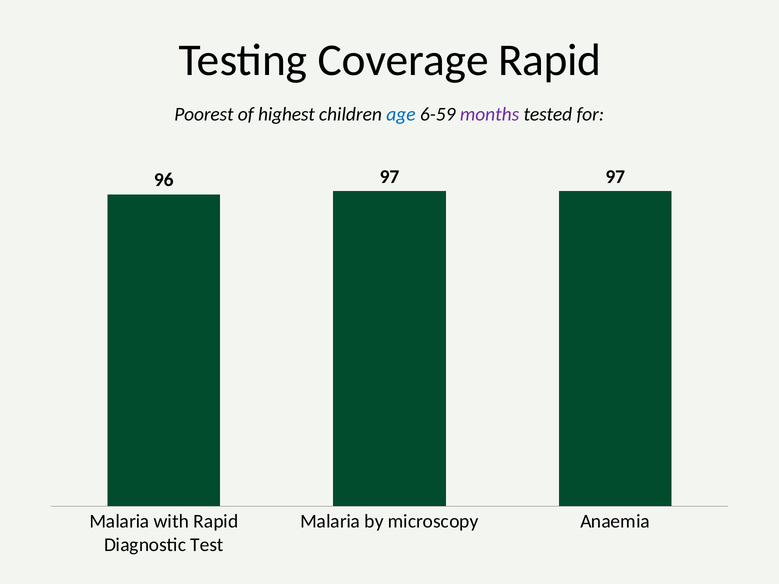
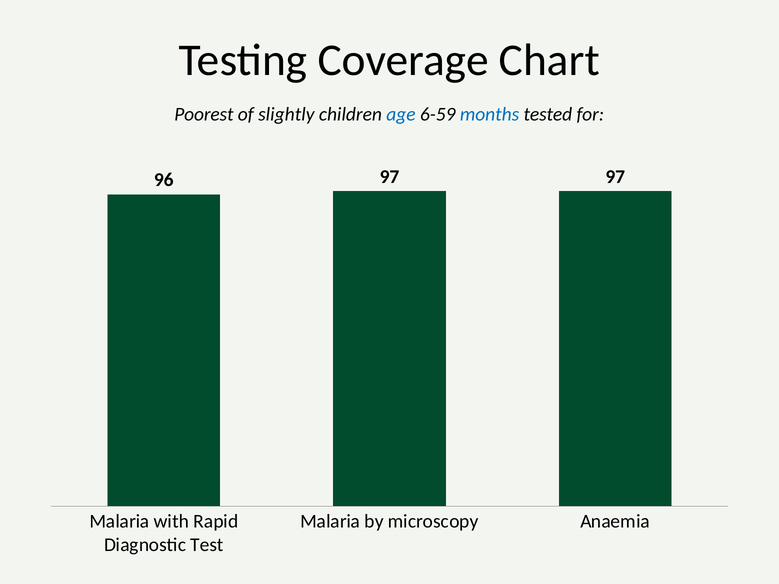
Coverage Rapid: Rapid -> Chart (549, 60)
highest: highest -> slightly (286, 114)
months colour: purple -> blue (490, 114)
